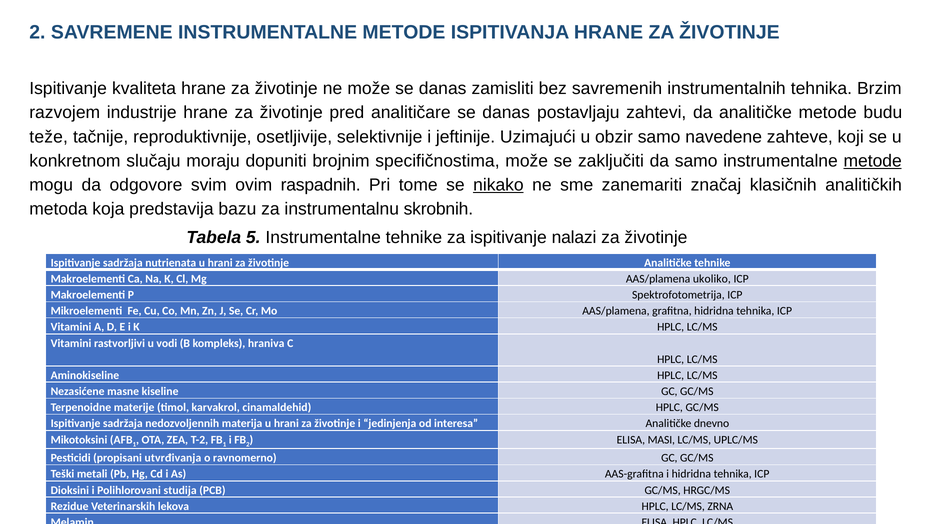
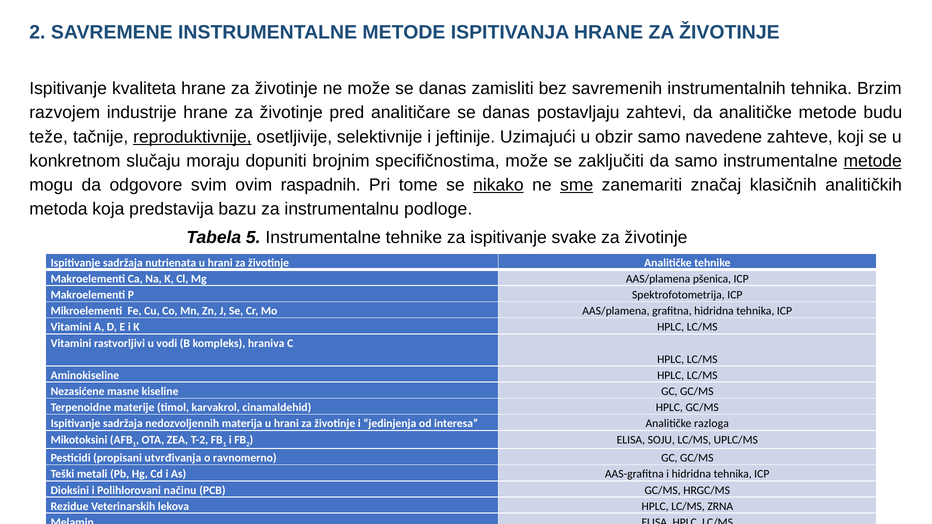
reproduktivnije underline: none -> present (192, 137)
sme underline: none -> present (577, 185)
skrobnih: skrobnih -> podloge (438, 209)
nalazi: nalazi -> svake (574, 238)
ukoliko: ukoliko -> pšenica (712, 279)
dnevno: dnevno -> razloga (711, 424)
MASI: MASI -> SOJU (661, 440)
studija: studija -> načinu (180, 490)
